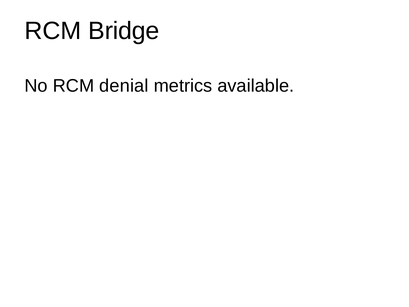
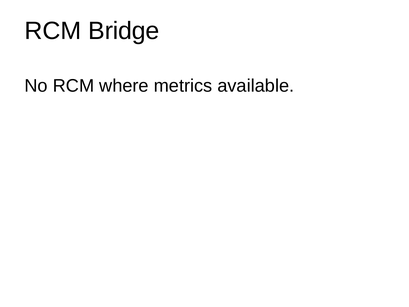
denial: denial -> where (124, 86)
